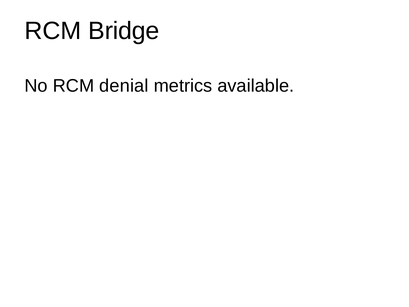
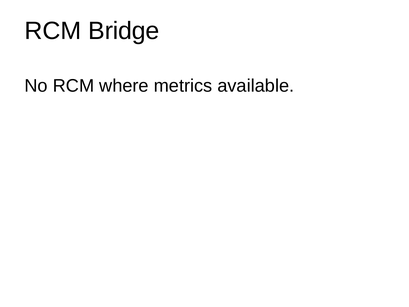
denial: denial -> where (124, 86)
